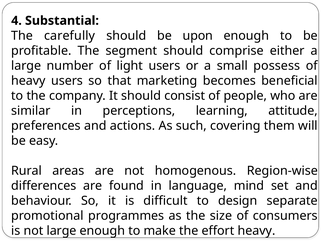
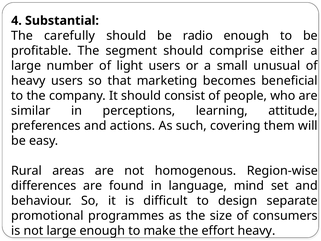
upon: upon -> radio (198, 36)
possess: possess -> unusual (277, 66)
